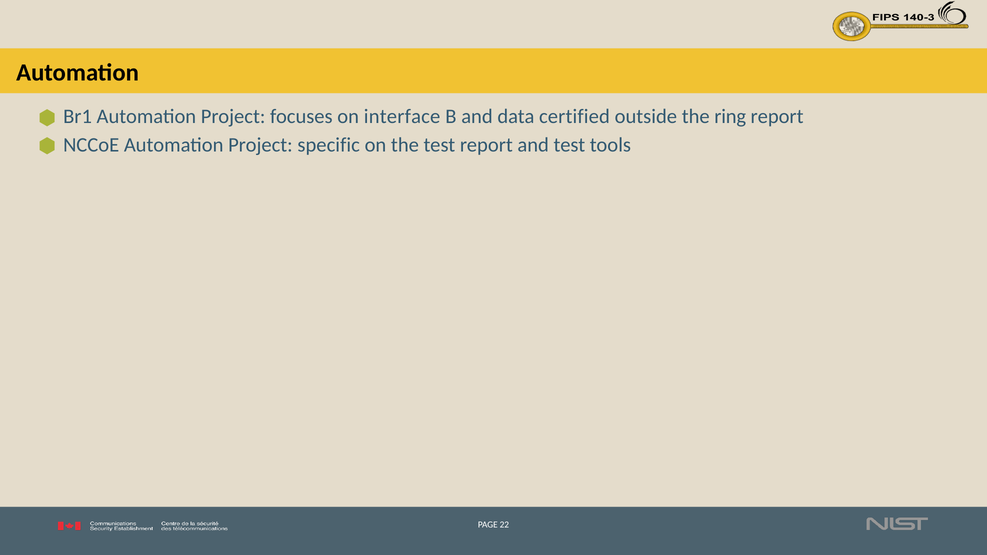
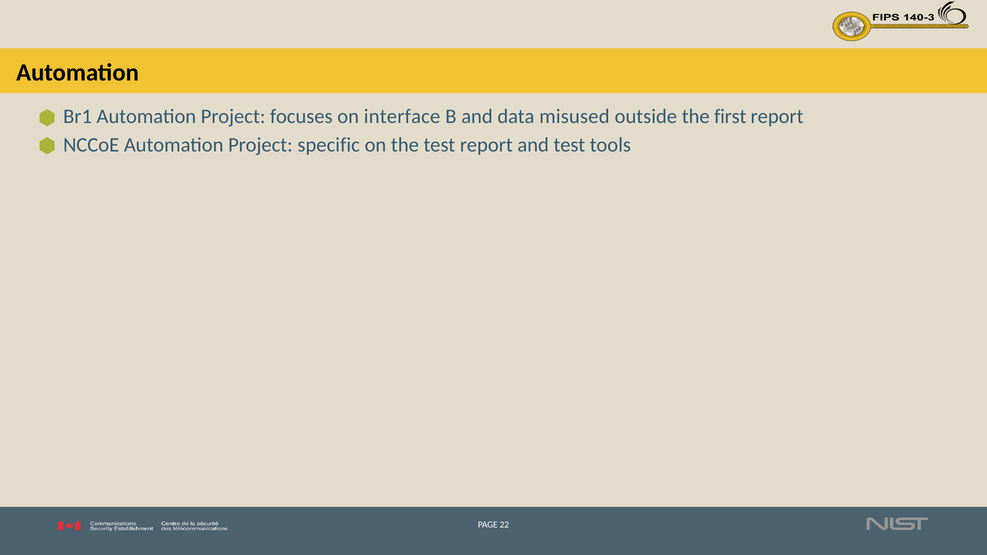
certified: certified -> misused (574, 117)
ring: ring -> first (730, 117)
